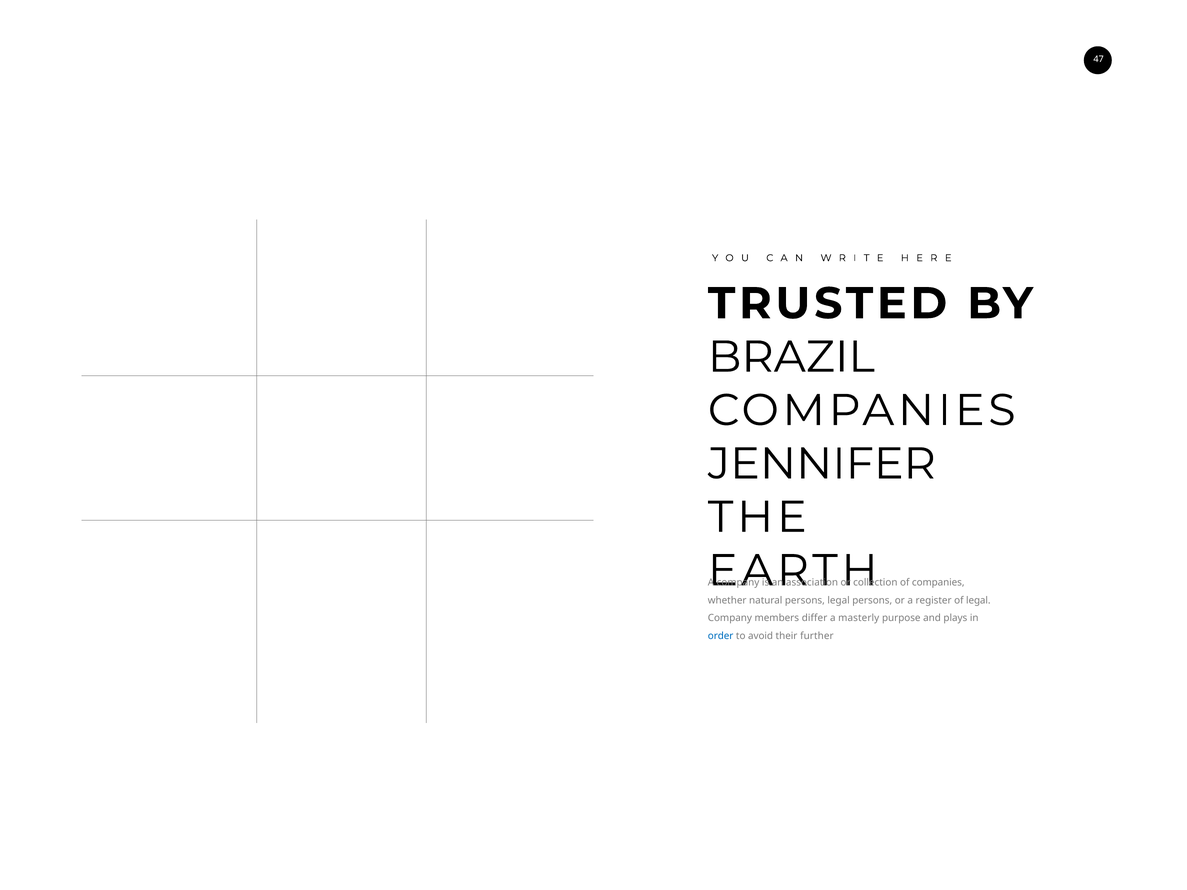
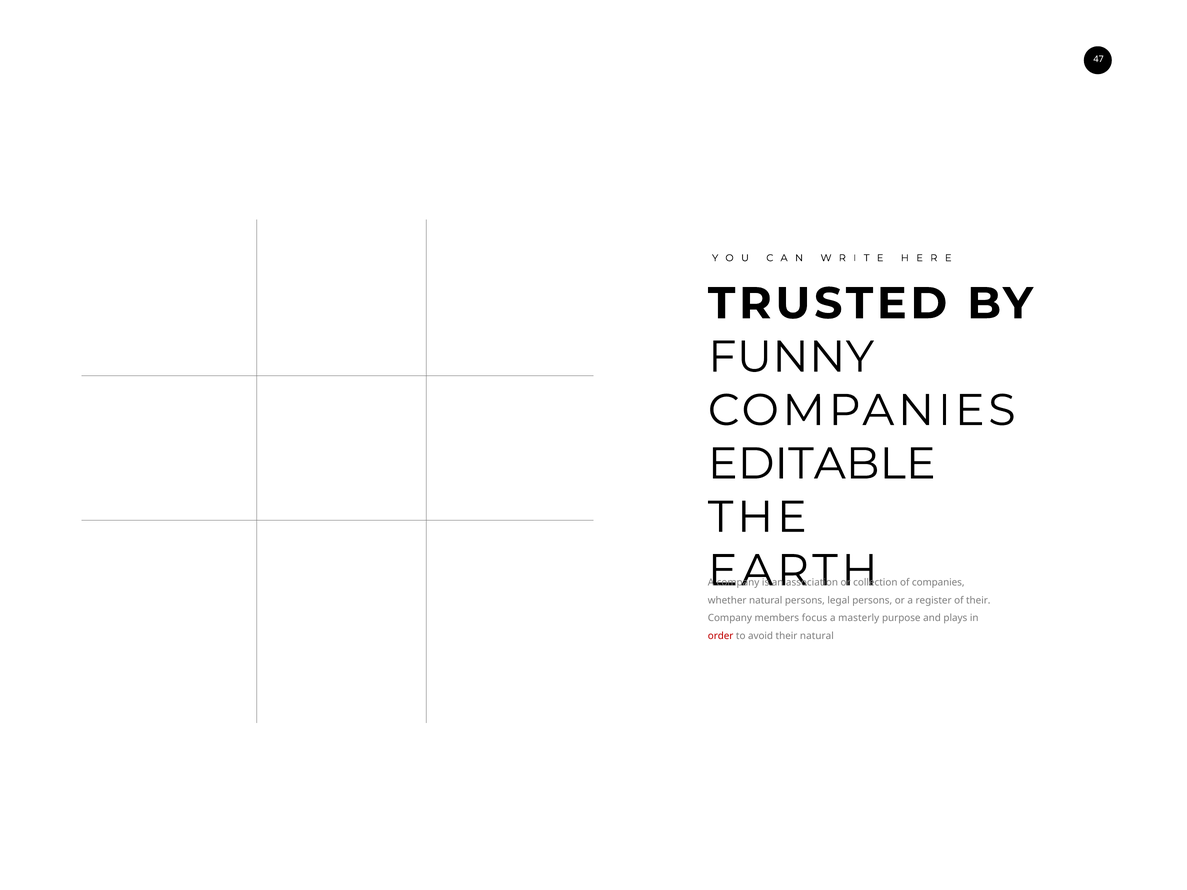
BRAZIL: BRAZIL -> FUNNY (791, 357)
JENNIFER: JENNIFER -> EDITABLE (822, 464)
of legal: legal -> their (978, 600)
differ: differ -> focus (815, 618)
order colour: blue -> red (721, 636)
their further: further -> natural (817, 636)
